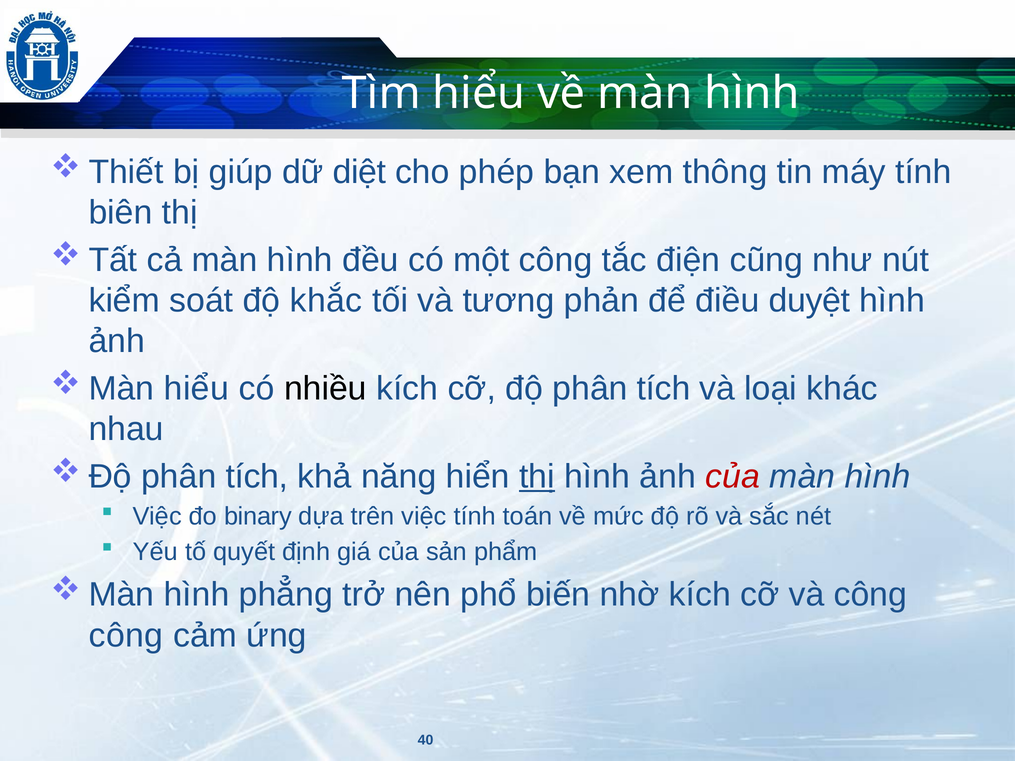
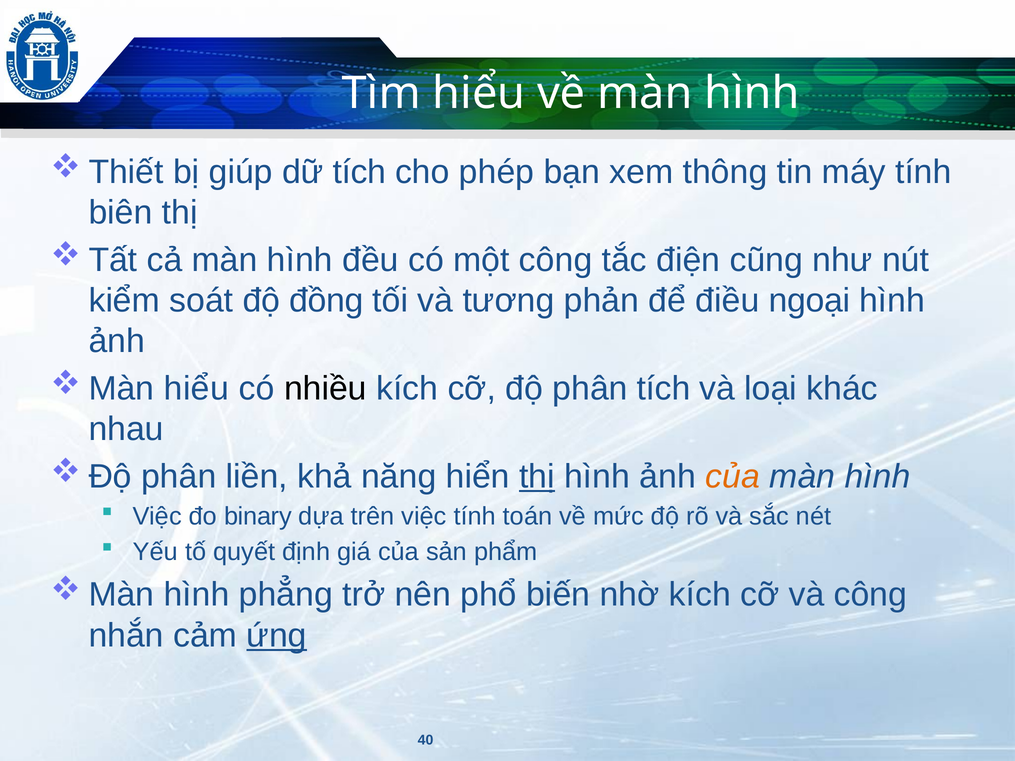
dữ diệt: diệt -> tích (359, 172)
khắc: khắc -> đồng (326, 301)
duyệt: duyệt -> ngoại (809, 301)
tích: tích -> liền (257, 477)
của colour: red -> orange (733, 477)
công: công -> nhắn (126, 636)
ứng underline: none -> present (277, 636)
